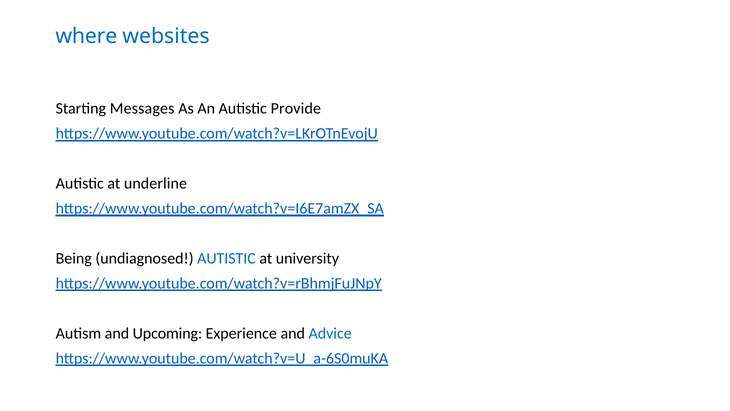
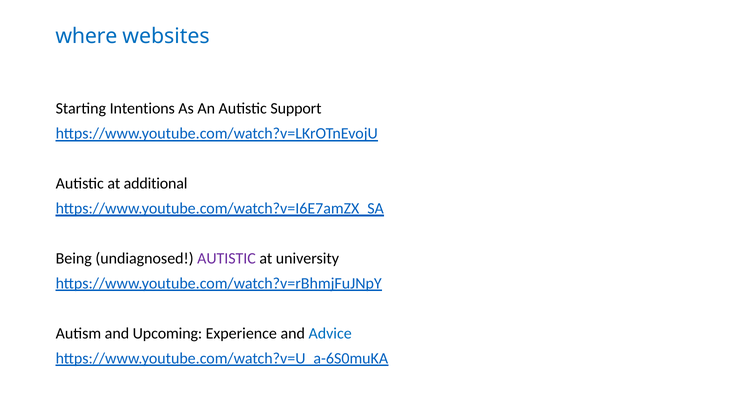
Messages: Messages -> Intentions (142, 108)
Provide: Provide -> Support (296, 108)
underline: underline -> additional (156, 183)
AUTISTIC colour: blue -> purple (227, 258)
